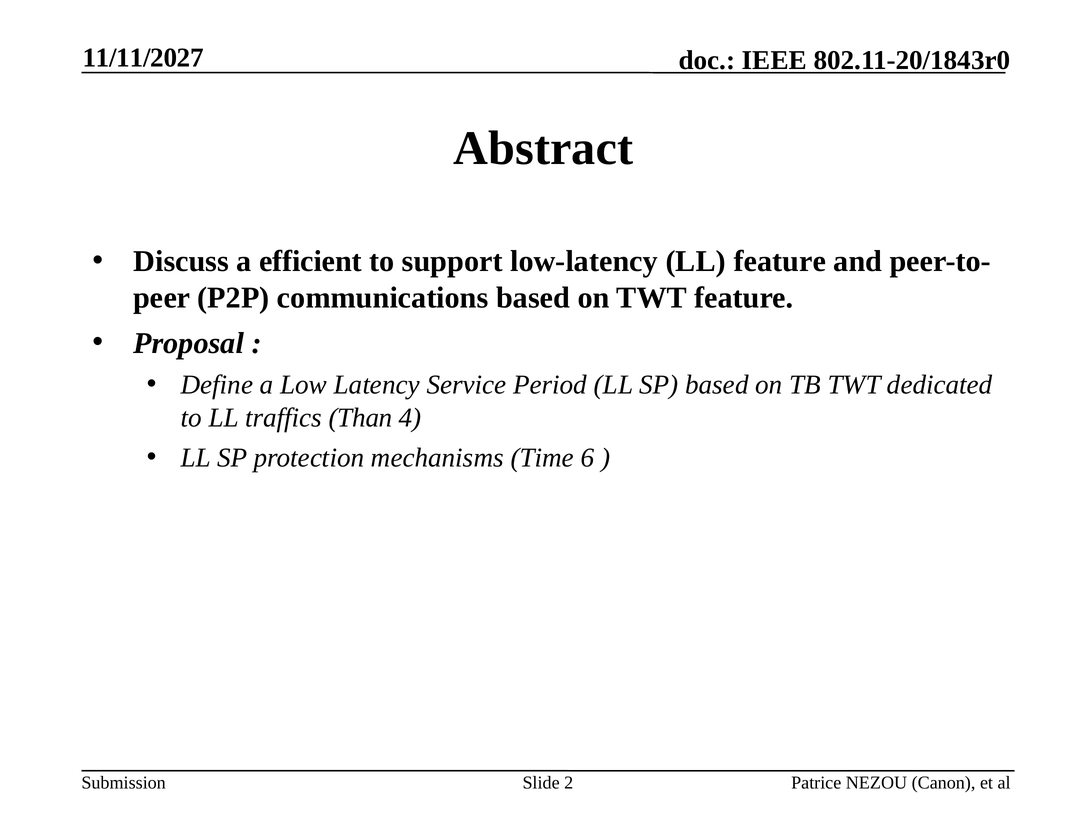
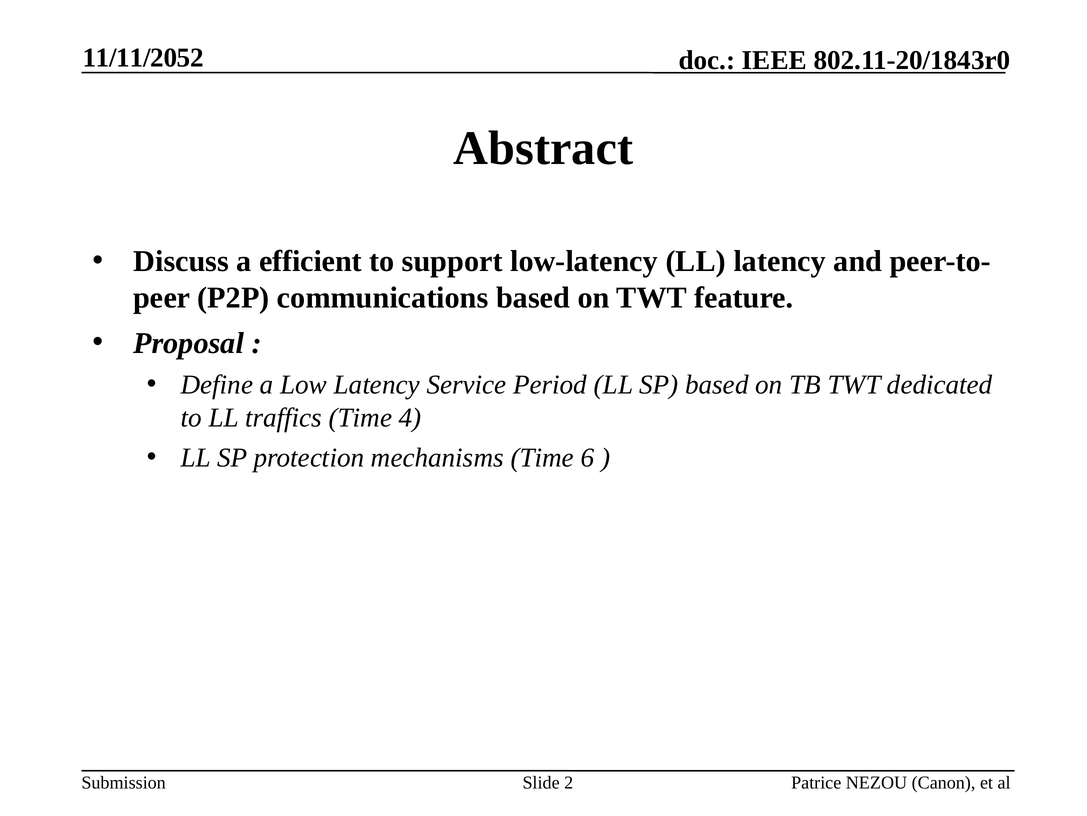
11/11/2027: 11/11/2027 -> 11/11/2052 (143, 58)
LL feature: feature -> latency (780, 261)
traffics Than: Than -> Time (360, 417)
